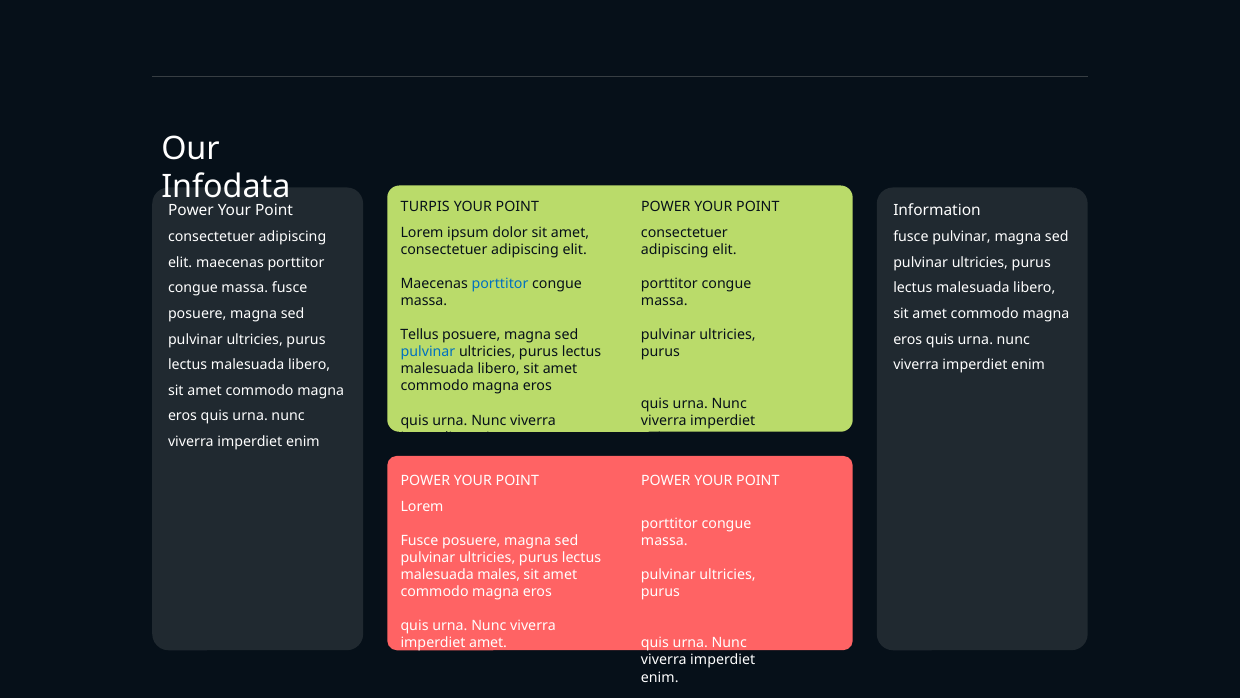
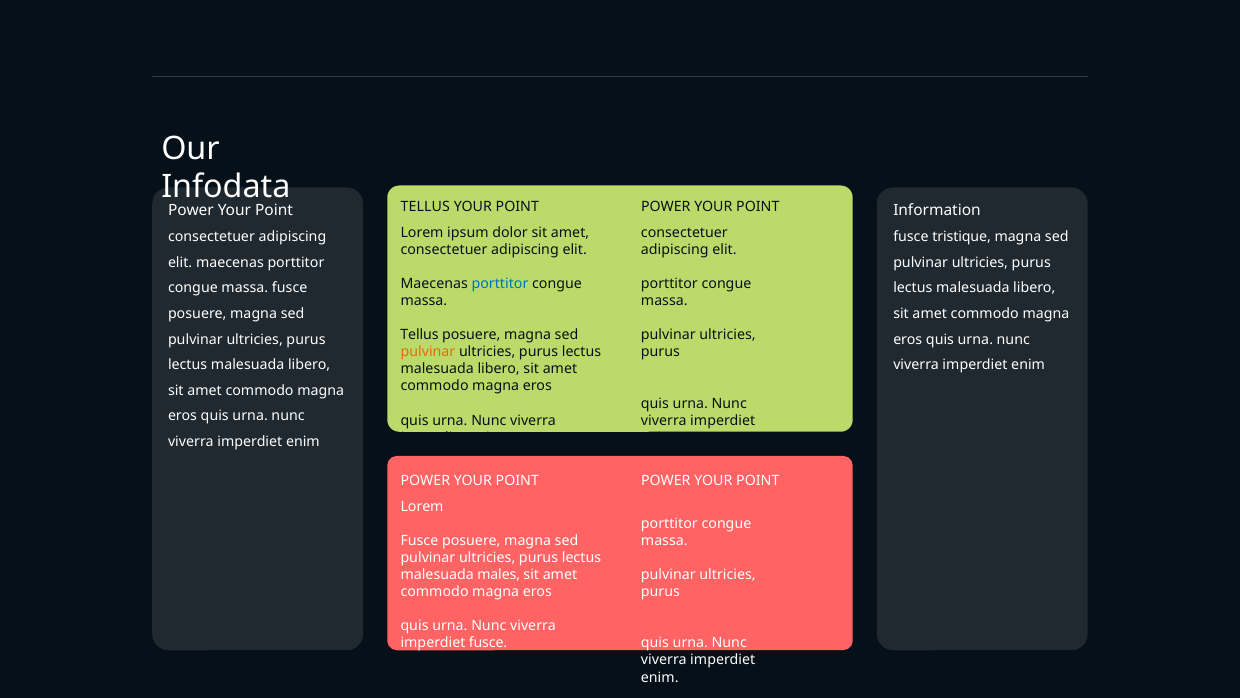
TURPIS: TURPIS -> TELLUS (425, 207)
fusce pulvinar: pulvinar -> tristique (962, 237)
pulvinar colour: blue -> orange (428, 352)
imperdiet amet: amet -> fusce (488, 643)
